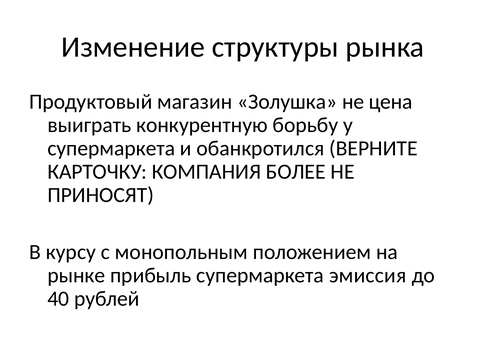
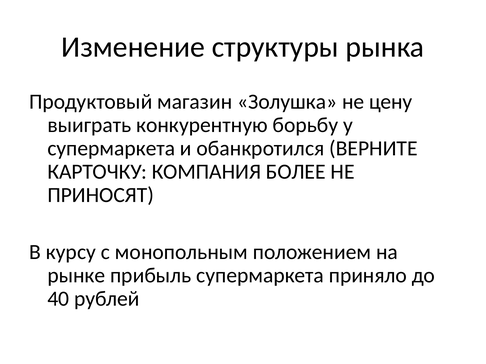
цена: цена -> цену (391, 102)
эмиссия: эмиссия -> приняло (368, 276)
